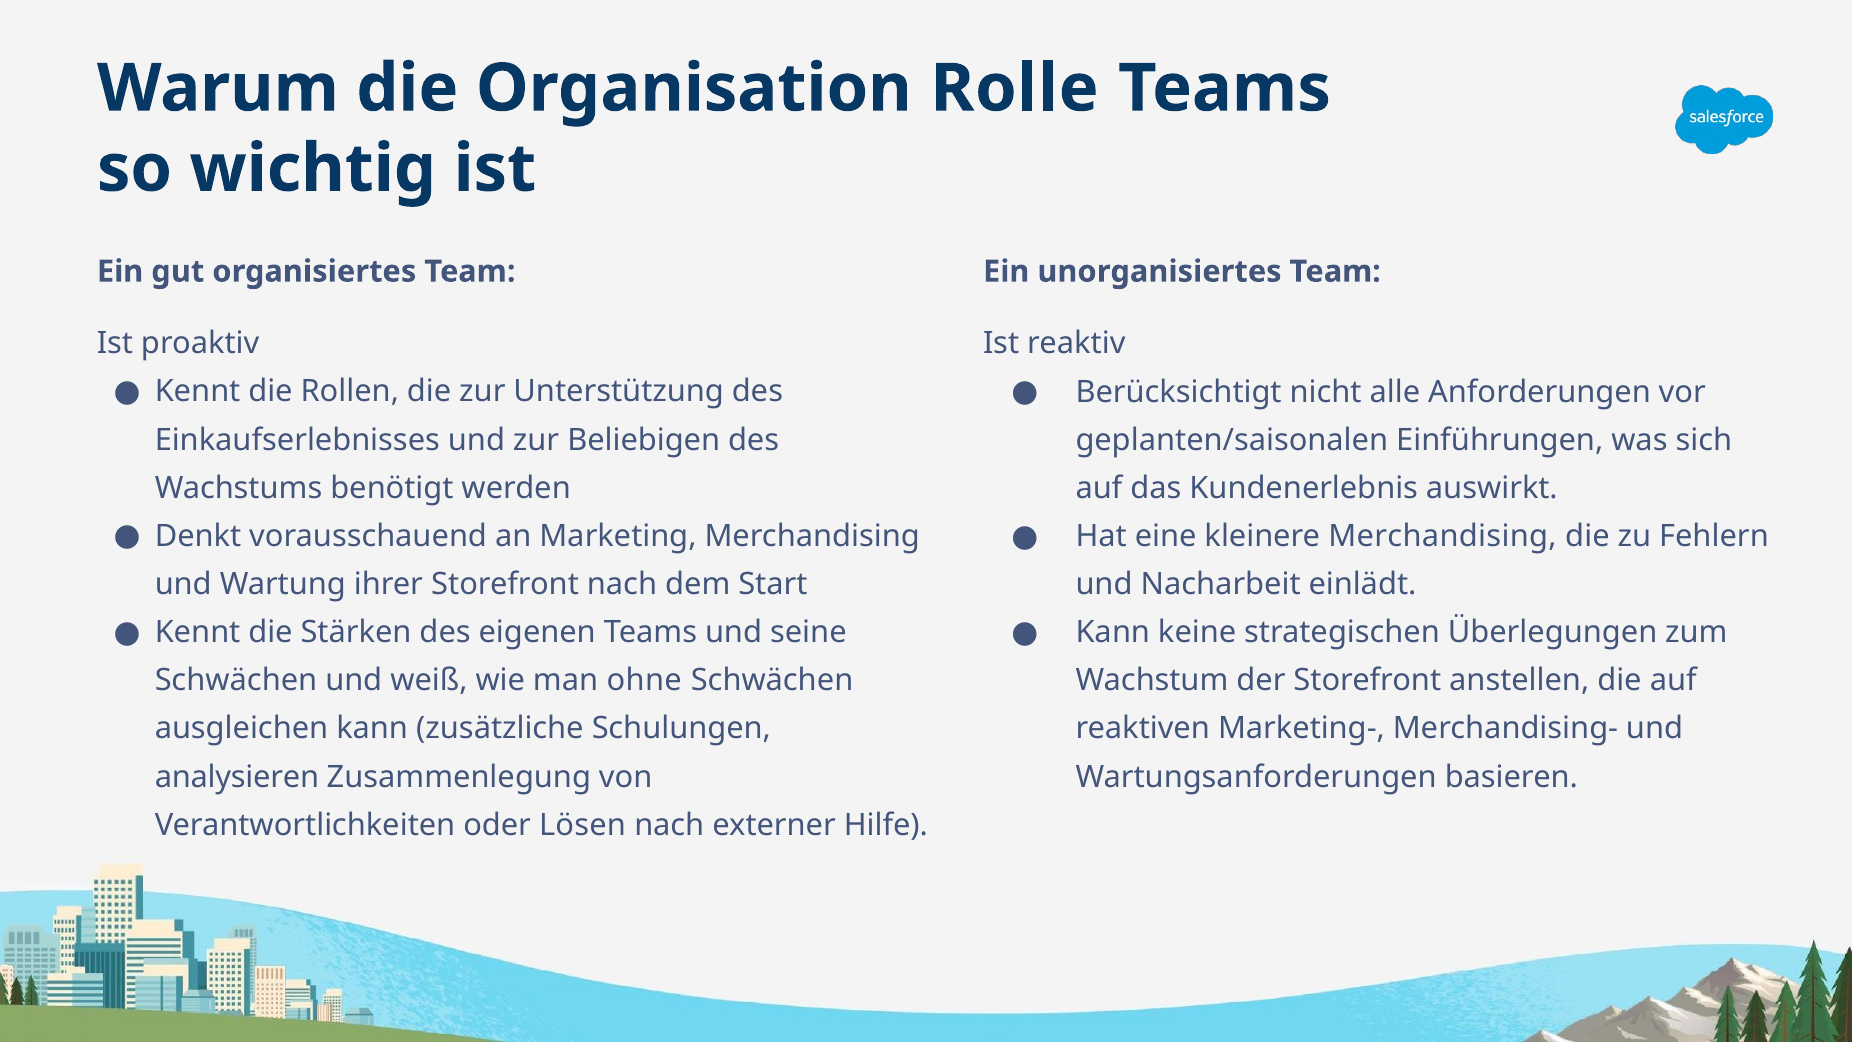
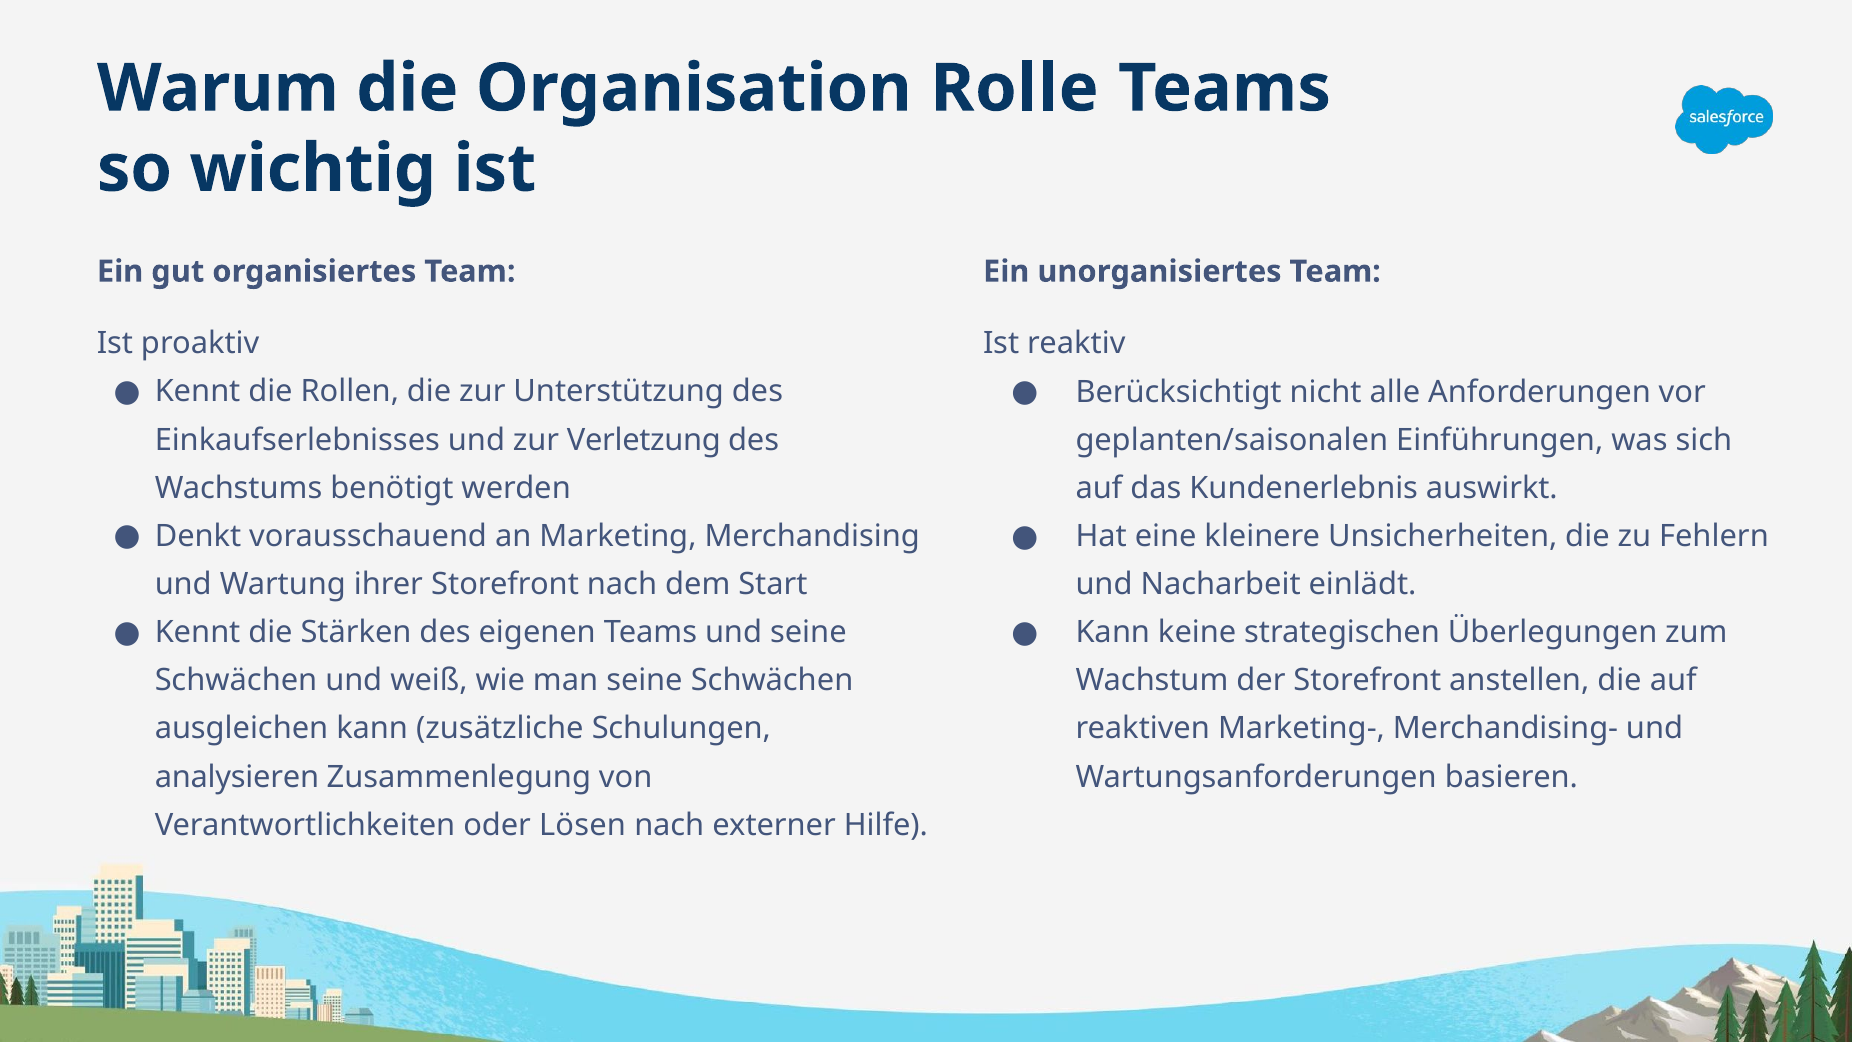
Beliebigen: Beliebigen -> Verletzung (644, 440)
kleinere Merchandising: Merchandising -> Unsicherheiten (1443, 536)
man ohne: ohne -> seine (644, 680)
